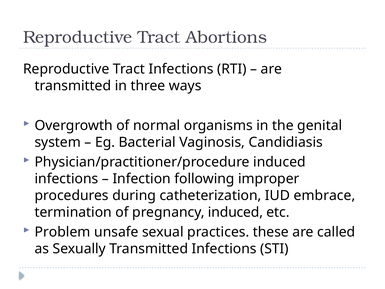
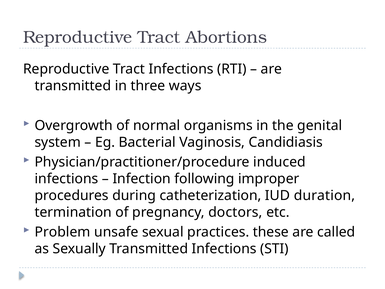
embrace: embrace -> duration (324, 195)
pregnancy induced: induced -> doctors (235, 212)
